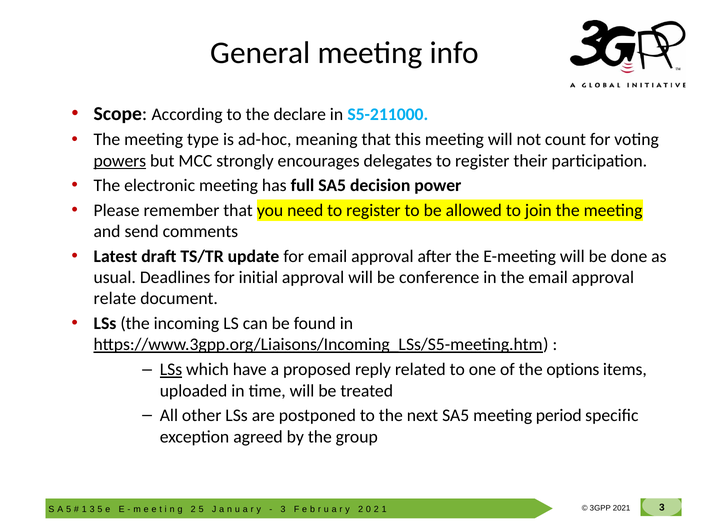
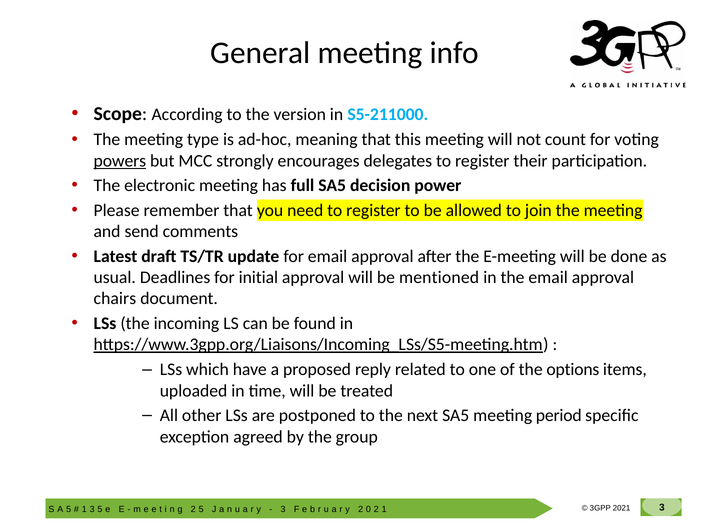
declare: declare -> version (300, 114)
conference: conference -> mentioned (439, 277)
relate: relate -> chairs (115, 298)
LSs underline: present -> none (171, 369)
